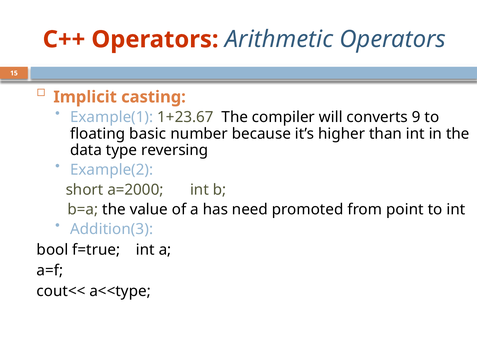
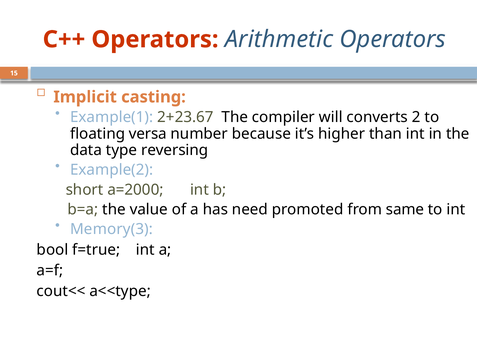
1+23.67: 1+23.67 -> 2+23.67 (185, 117)
9: 9 -> 2 (416, 117)
basic: basic -> versa (148, 134)
point: point -> same (405, 209)
Addition(3: Addition(3 -> Memory(3 (112, 229)
